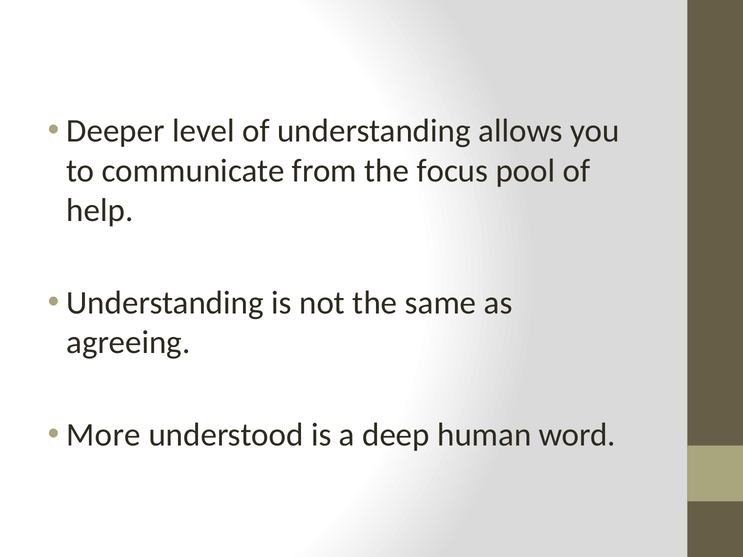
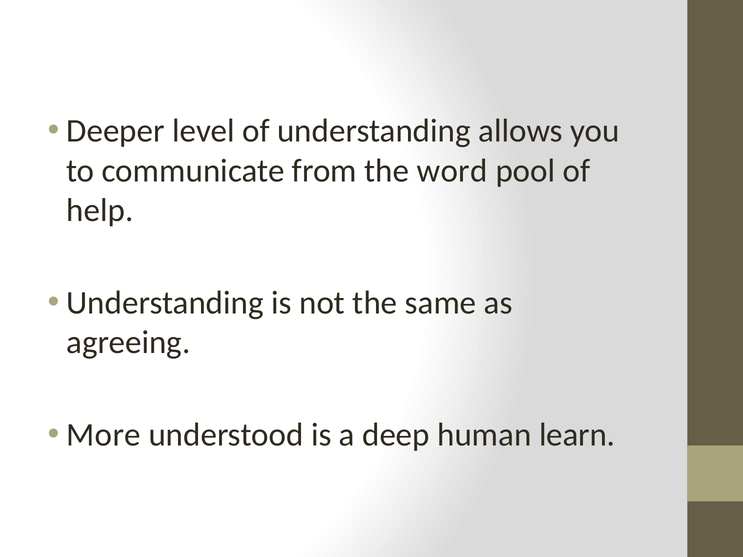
focus: focus -> word (452, 171)
word: word -> learn (577, 435)
